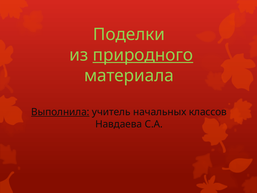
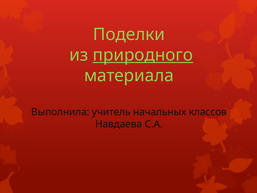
Выполнила underline: present -> none (60, 112)
